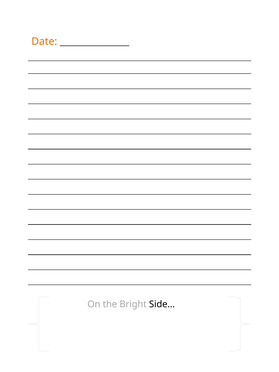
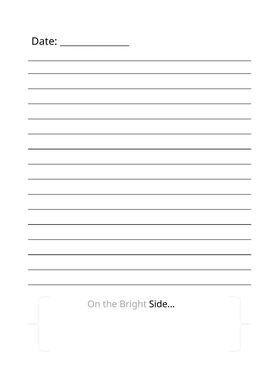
Date colour: orange -> black (44, 42)
